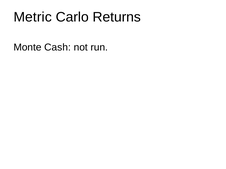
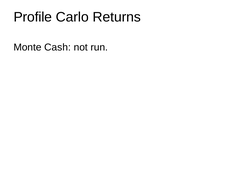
Metric: Metric -> Profile (33, 17)
